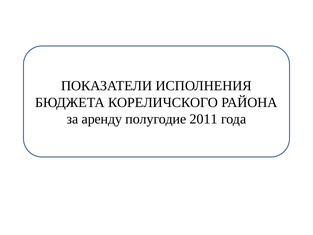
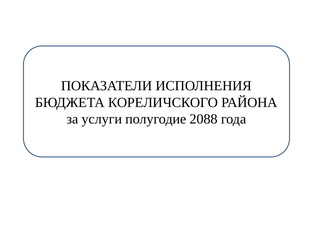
аренду: аренду -> услуги (102, 119)
2011: 2011 -> 2088 (204, 119)
